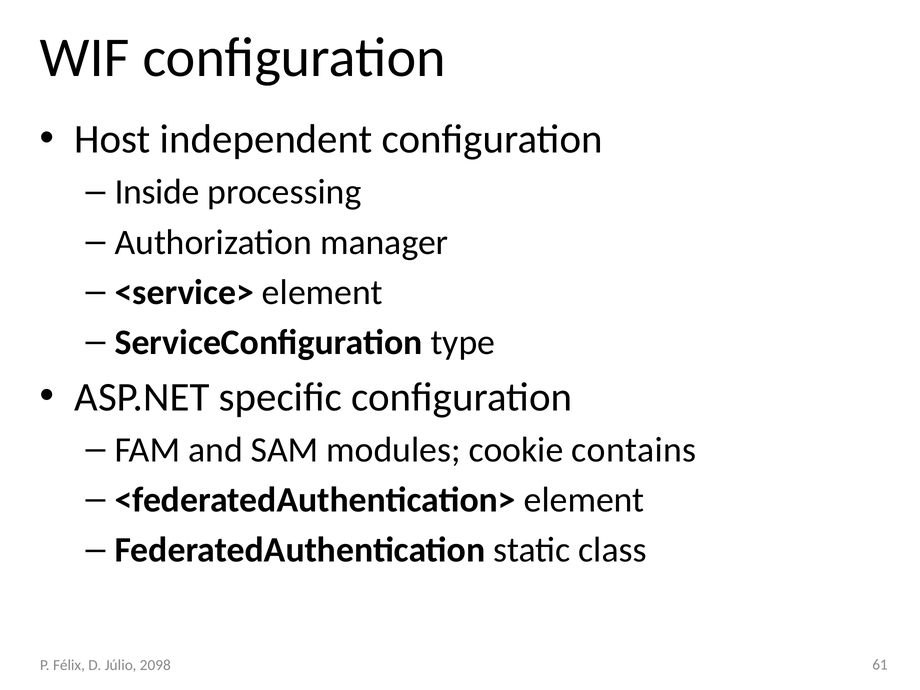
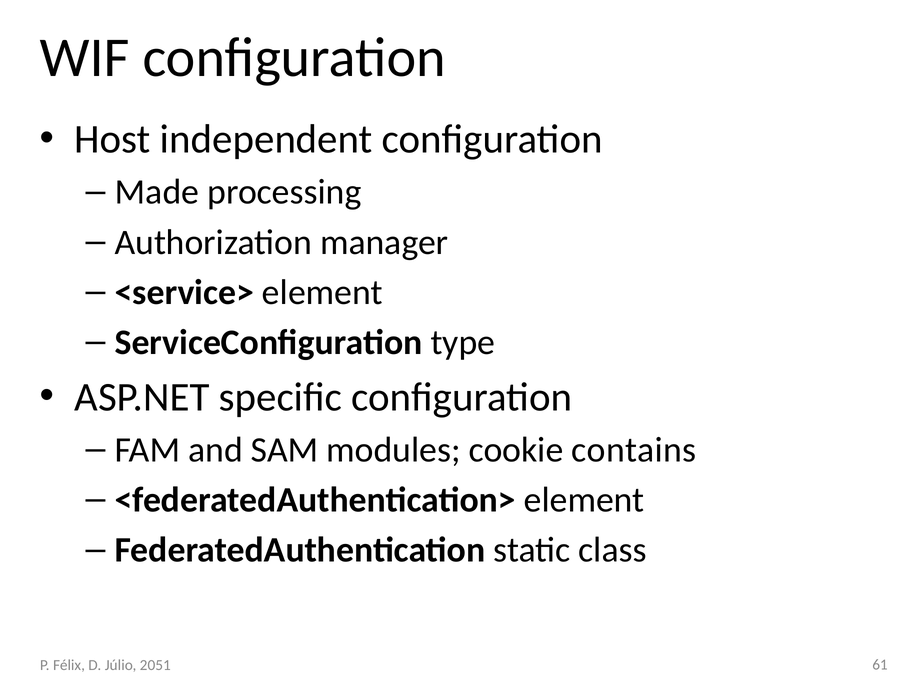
Inside: Inside -> Made (157, 192)
2098: 2098 -> 2051 (155, 665)
